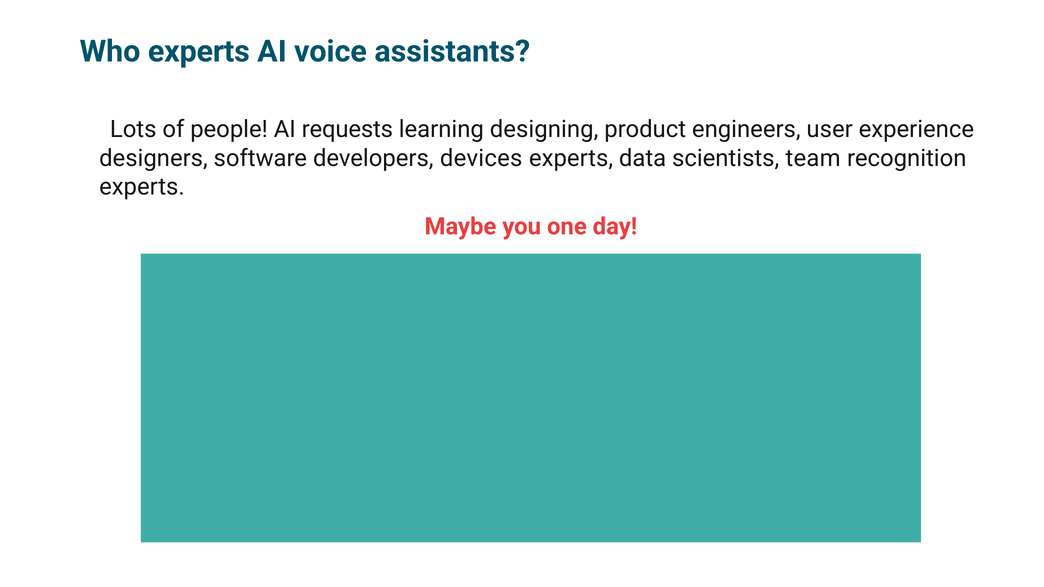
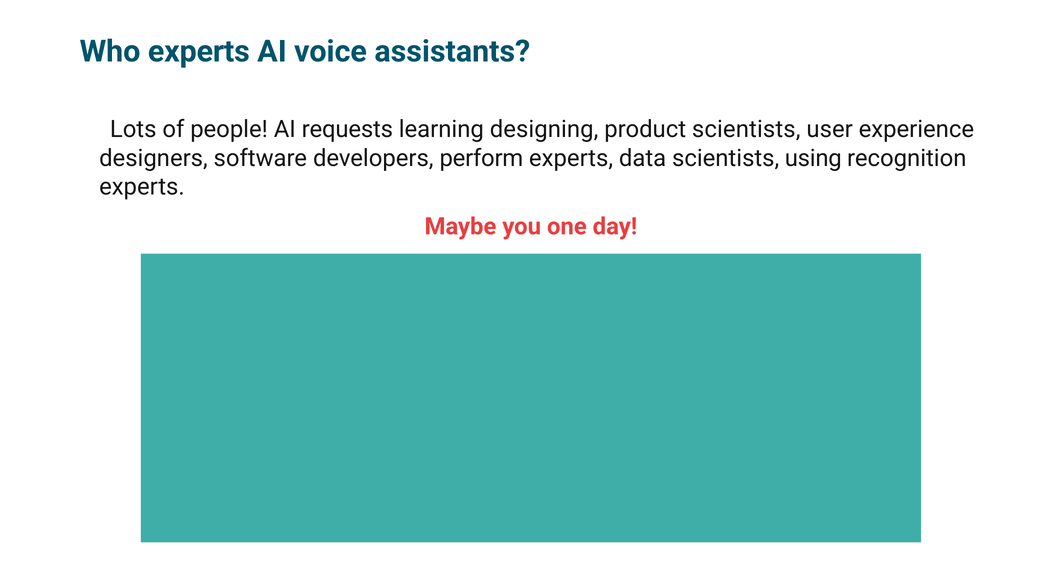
product engineers: engineers -> scientists (746, 130)
devices: devices -> perform (481, 158)
team: team -> using (813, 158)
